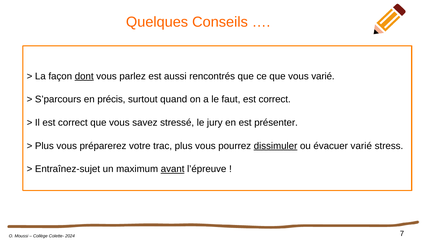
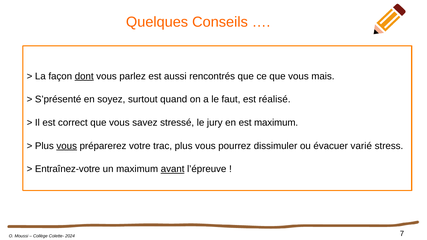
vous varié: varié -> mais (323, 76)
S’parcours: S’parcours -> S’présenté (58, 99)
précis: précis -> soyez (111, 99)
correct: correct -> réalisé (275, 99)
est présenter: présenter -> maximum (276, 123)
vous underline: none -> present (67, 146)
dissimuler underline: present -> none (276, 146)
Entraînez-sujet: Entraînez-sujet -> Entraînez-votre (68, 169)
